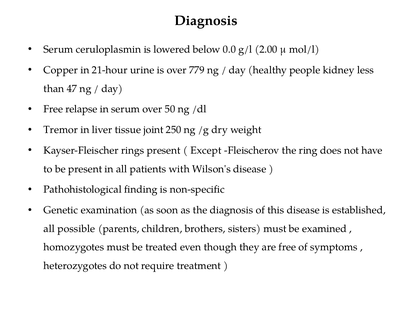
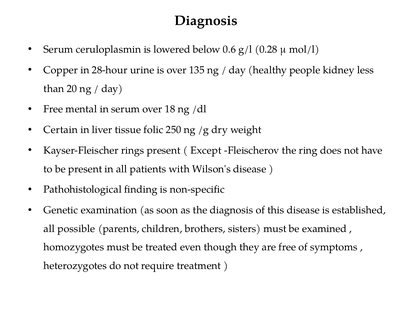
0.0: 0.0 -> 0.6 (229, 49)
2.00: 2.00 -> 0.28 (266, 49)
21-hour: 21-hour -> 28-hour (110, 70)
779: 779 -> 135 (197, 70)
47: 47 -> 20 (72, 89)
relapse: relapse -> mental (81, 109)
50: 50 -> 18 (170, 109)
Tremor: Tremor -> Certain (61, 130)
joint: joint -> folic (153, 130)
